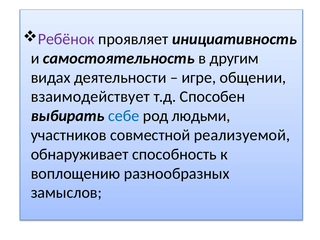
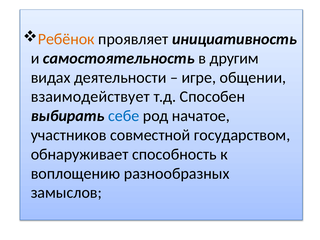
Ребёнок colour: purple -> orange (66, 39)
людьми: людьми -> начатое (201, 116)
реализуемой: реализуемой -> государством (242, 135)
